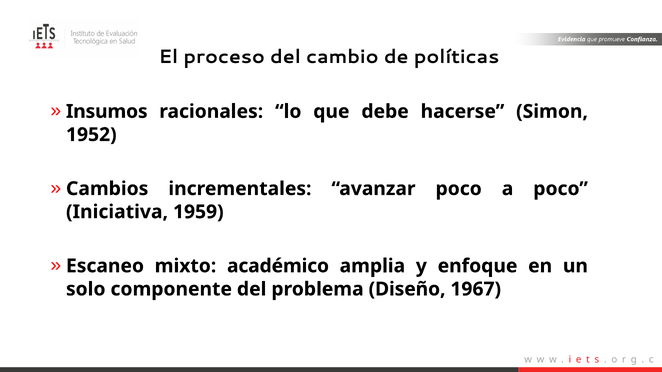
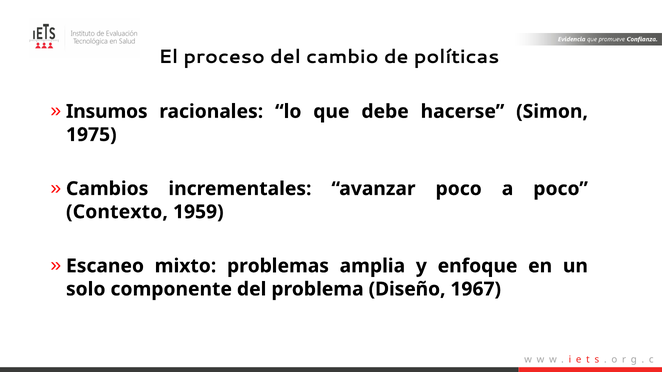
1952: 1952 -> 1975 (91, 135)
Iniciativa: Iniciativa -> Contexto (117, 212)
académico: académico -> problemas (278, 266)
